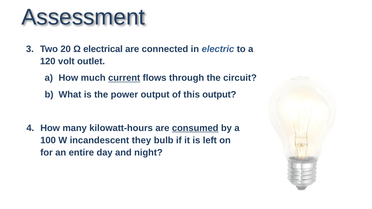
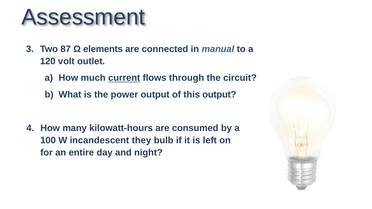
20: 20 -> 87 (66, 49)
electrical: electrical -> elements (103, 49)
electric: electric -> manual (218, 49)
consumed underline: present -> none (195, 128)
